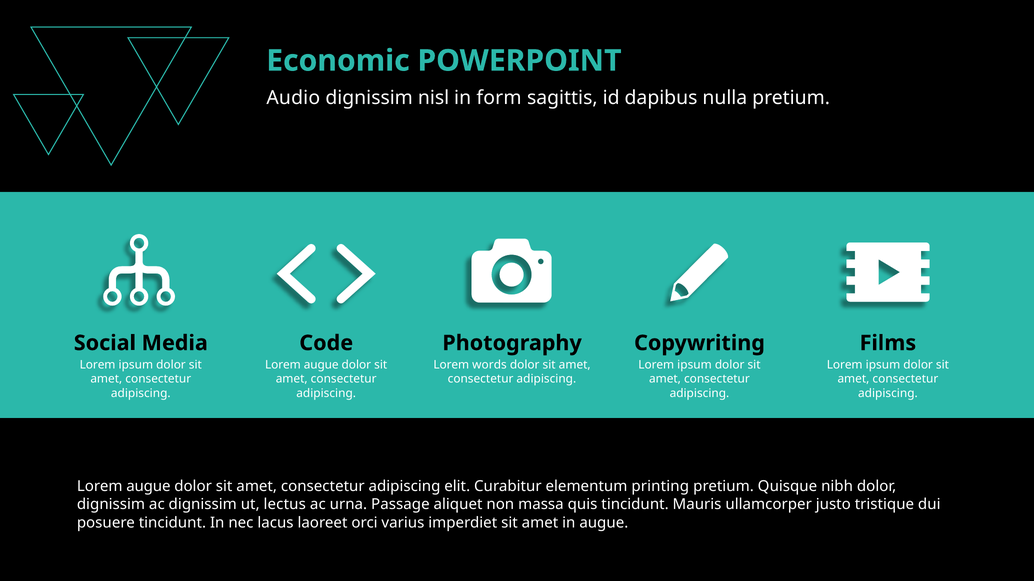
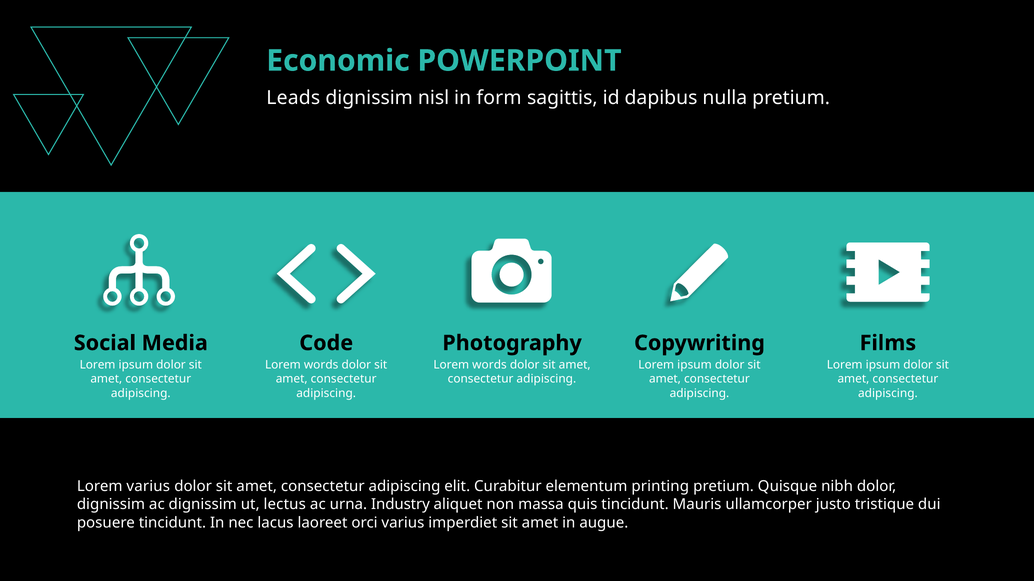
Audio: Audio -> Leads (293, 98)
augue: augue -> words (321, 365)
augue: augue -> varius (148, 487)
Passage: Passage -> Industry (400, 505)
